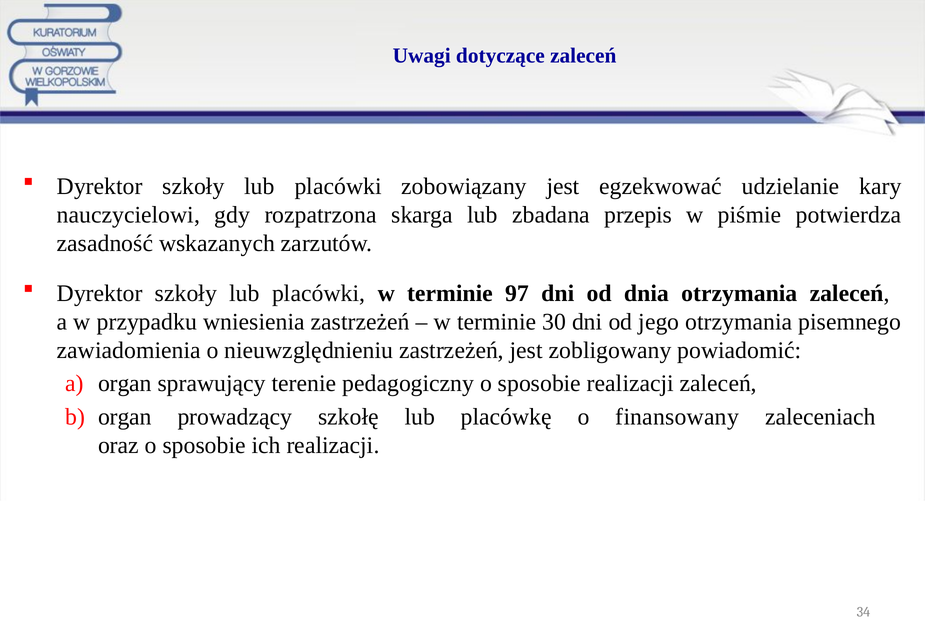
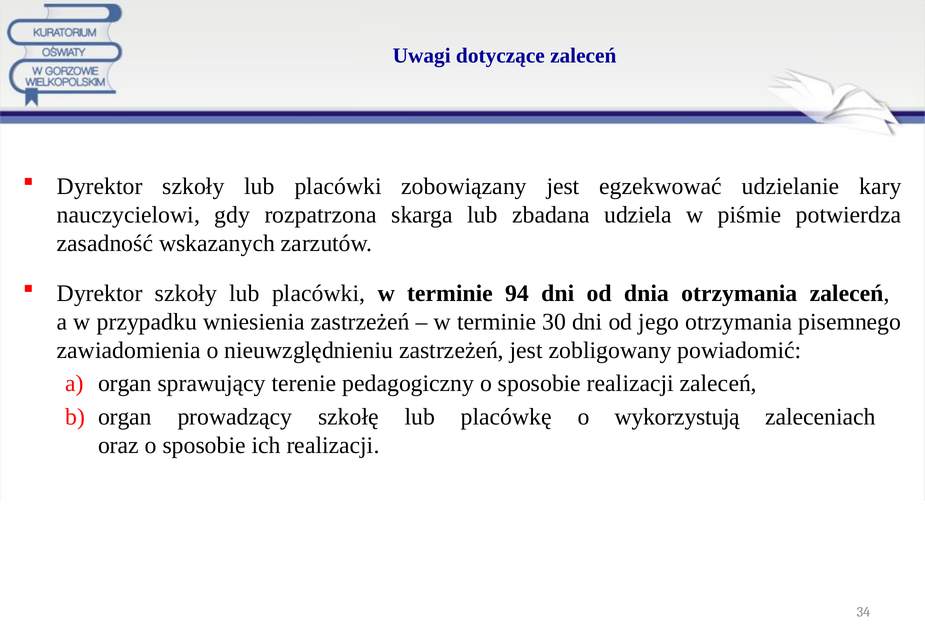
przepis: przepis -> udziela (638, 215)
97: 97 -> 94 (517, 293)
finansowany: finansowany -> wykorzystują (677, 416)
